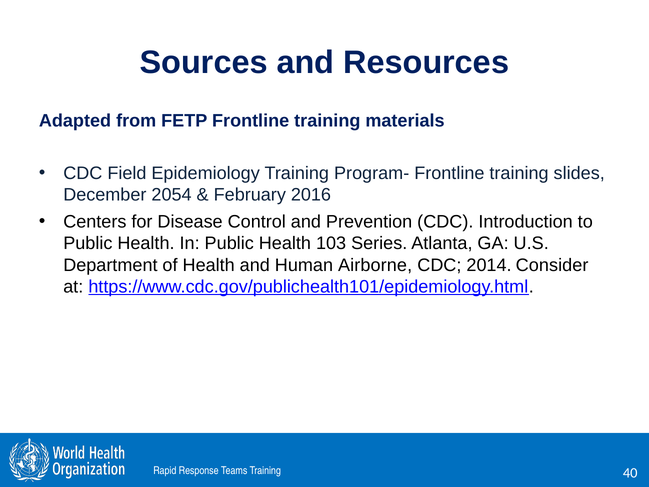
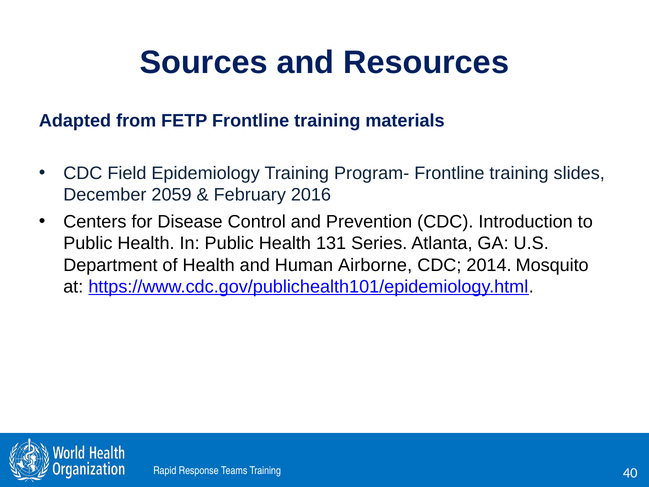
2054: 2054 -> 2059 (172, 195)
103: 103 -> 131 (331, 243)
Consider: Consider -> Mosquito (552, 265)
